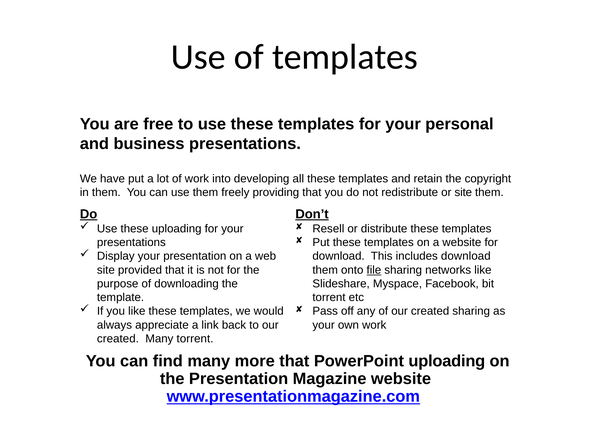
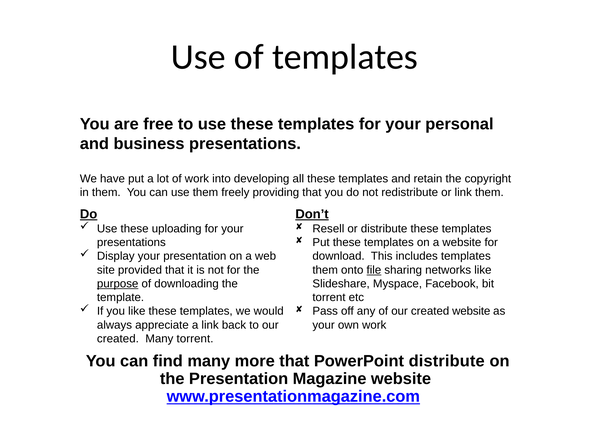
or site: site -> link (463, 192)
includes download: download -> templates (466, 256)
purpose underline: none -> present (118, 284)
created sharing: sharing -> website (471, 311)
PowerPoint uploading: uploading -> distribute (447, 361)
